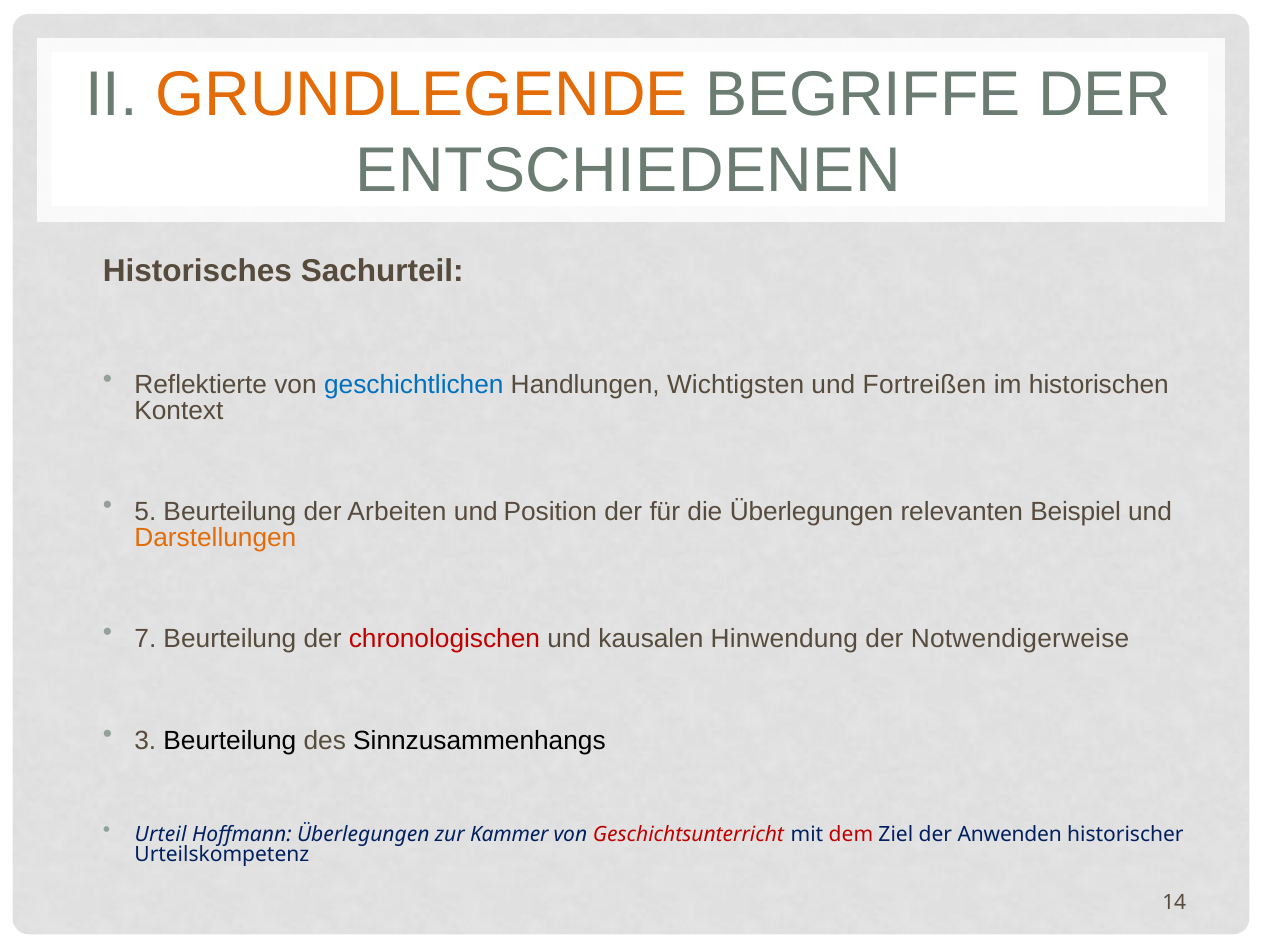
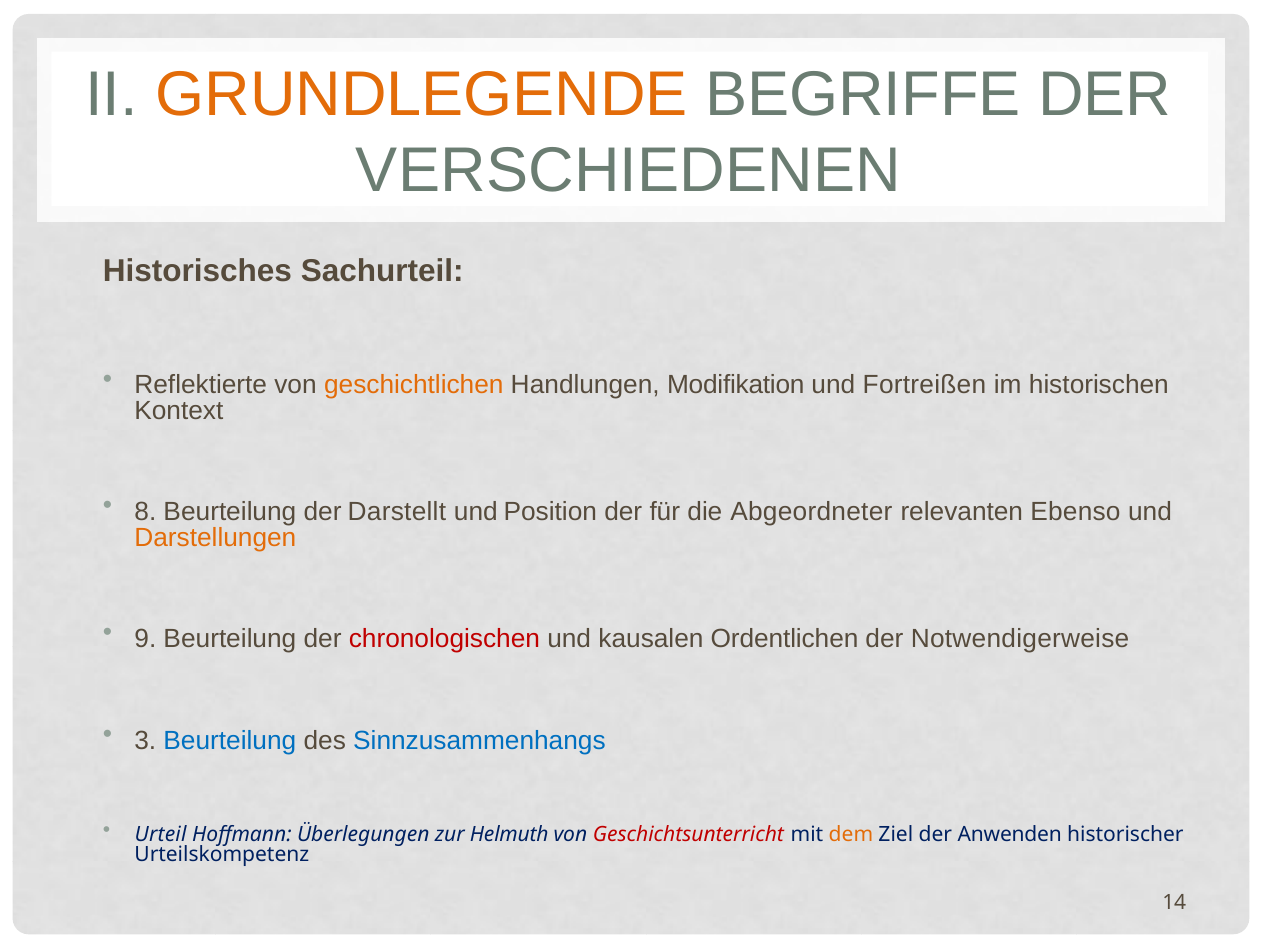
ENTSCHIEDENEN: ENTSCHIEDENEN -> VERSCHIEDENEN (629, 170)
geschichtlichen colour: blue -> orange (414, 385)
Wichtigsten: Wichtigsten -> Modifikation (736, 385)
5: 5 -> 8 (145, 512)
Arbeiten: Arbeiten -> Darstellt (397, 512)
die Überlegungen: Überlegungen -> Abgeordneter (811, 512)
Beispiel: Beispiel -> Ebenso (1075, 512)
7: 7 -> 9 (145, 639)
Hinwendung: Hinwendung -> Ordentlichen (785, 639)
Beurteilung colour: black -> blue (230, 740)
Sinnzusammenhangs colour: black -> blue (479, 740)
Kammer: Kammer -> Helmuth (509, 834)
dem colour: red -> orange (851, 834)
